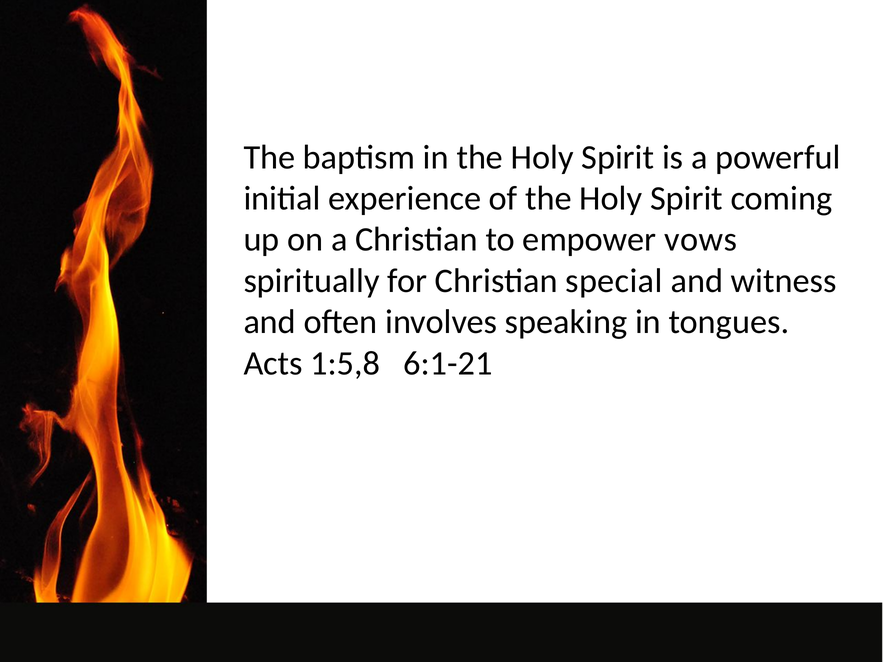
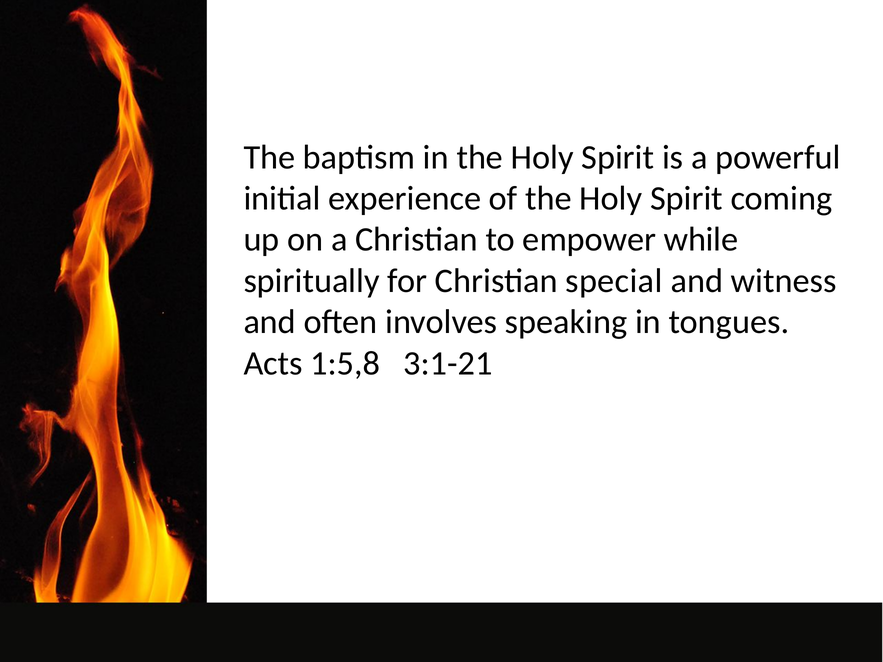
vows: vows -> while (701, 240)
6:1-21: 6:1-21 -> 3:1-21 (448, 363)
